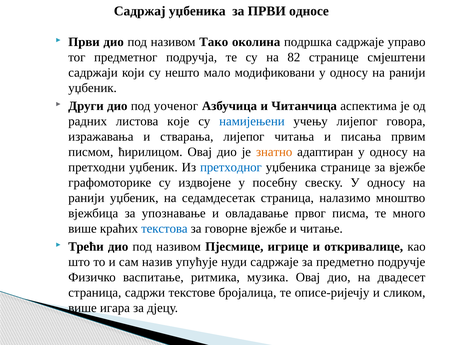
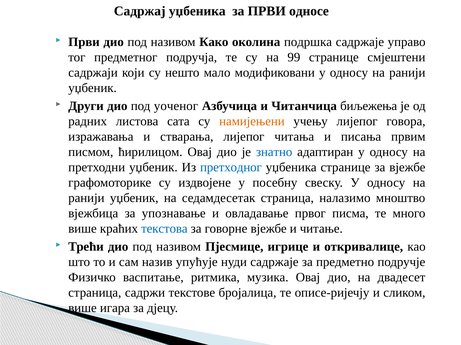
Тако: Тако -> Како (214, 42)
82: 82 -> 99 (294, 58)
аспектима: аспектима -> биљежења (369, 106)
које: које -> сата (178, 122)
намијењени colour: blue -> orange (252, 122)
знатно colour: orange -> blue (274, 152)
